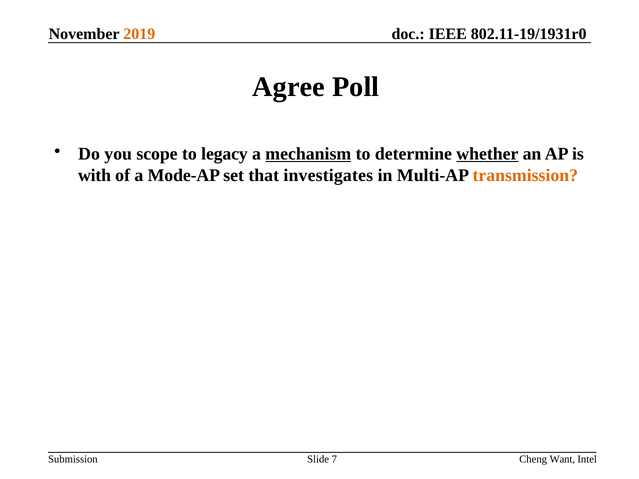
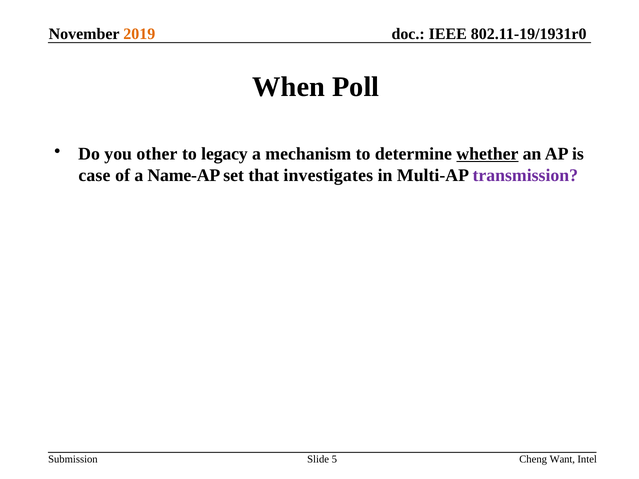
Agree: Agree -> When (289, 87)
scope: scope -> other (157, 154)
mechanism underline: present -> none (308, 154)
with: with -> case (94, 175)
Mode-AP: Mode-AP -> Name-AP (184, 175)
transmission colour: orange -> purple (525, 175)
7: 7 -> 5 (334, 460)
